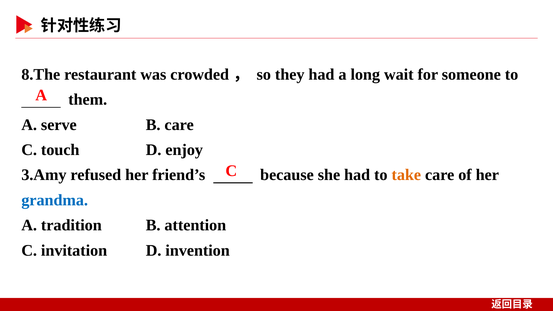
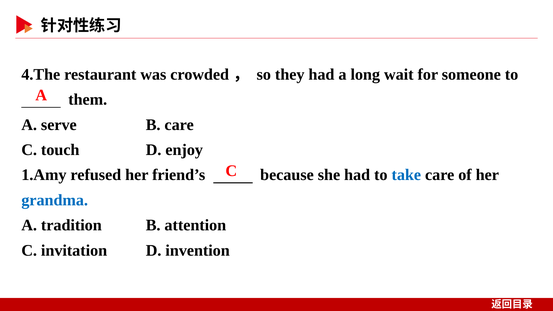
8.The: 8.The -> 4.The (41, 74)
3.Amy: 3.Amy -> 1.Amy (44, 175)
take colour: orange -> blue (406, 175)
